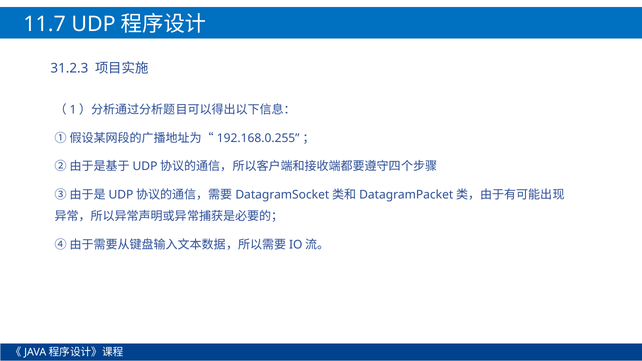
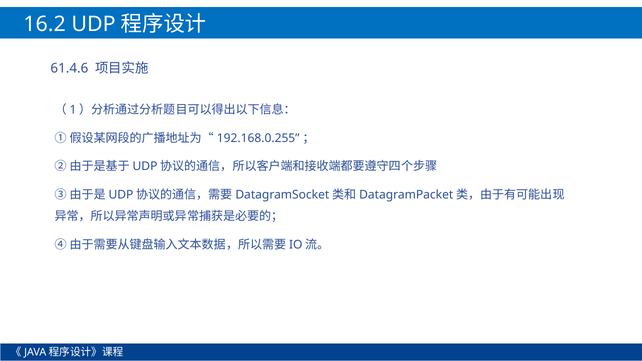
11.7: 11.7 -> 16.2 (45, 24)
31.2.3: 31.2.3 -> 61.4.6 (69, 69)
